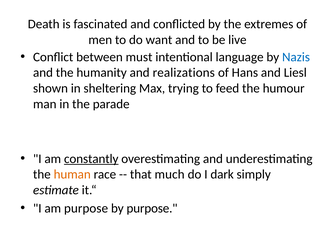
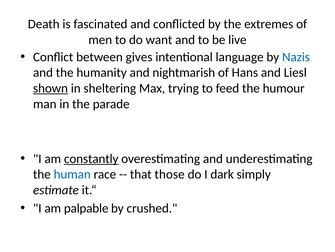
must: must -> gives (139, 57)
realizations: realizations -> nightmarish (184, 72)
shown underline: none -> present (50, 88)
human colour: orange -> blue (72, 174)
much: much -> those (170, 174)
am purpose: purpose -> palpable (86, 208)
by purpose: purpose -> crushed (152, 208)
